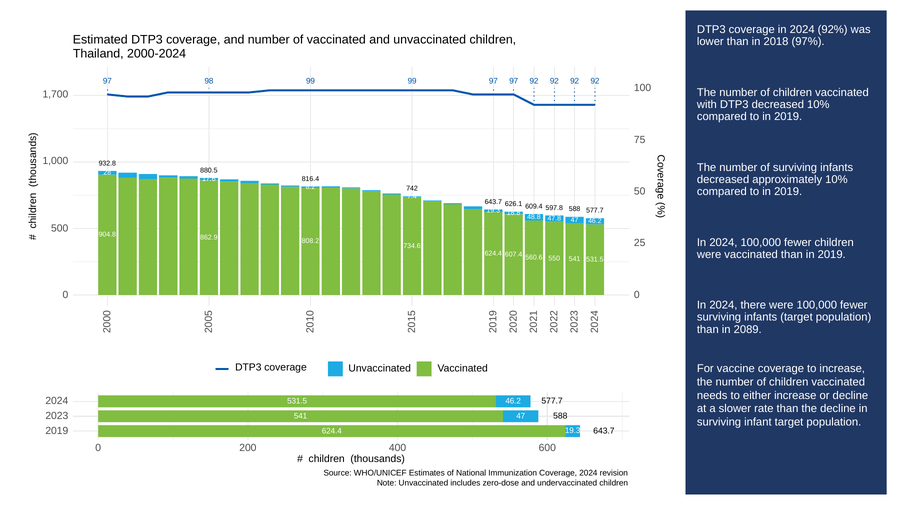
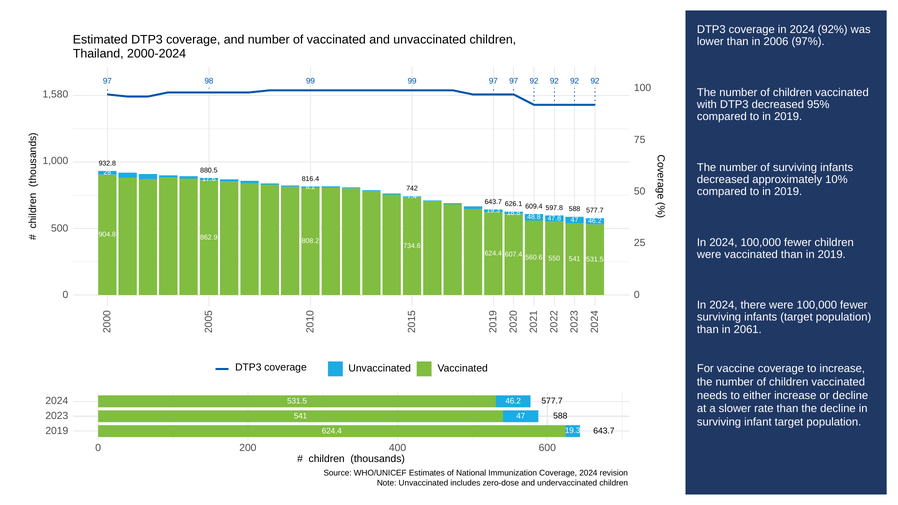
2018: 2018 -> 2006 (776, 42)
1,700: 1,700 -> 1,580 (55, 94)
decreased 10%: 10% -> 95% (818, 105)
2089: 2089 -> 2061 (748, 329)
